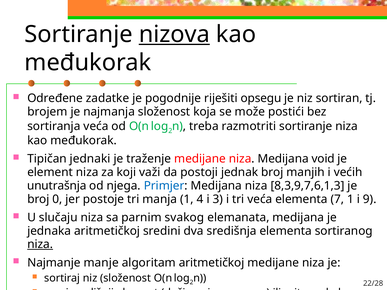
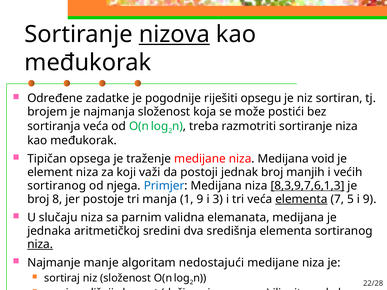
jednaki: jednaki -> opsega (90, 159)
unutrašnja: unutrašnja -> sortiranog (57, 186)
8,3,9,7,6,1,3 underline: none -> present (308, 186)
0: 0 -> 8 (57, 199)
1 4: 4 -> 9 (200, 199)
elementa underline: none -> present (301, 199)
7 1: 1 -> 5 (350, 199)
svakog: svakog -> validna (185, 218)
algoritam aritmetičkoj: aritmetičkoj -> nedostajući (211, 263)
